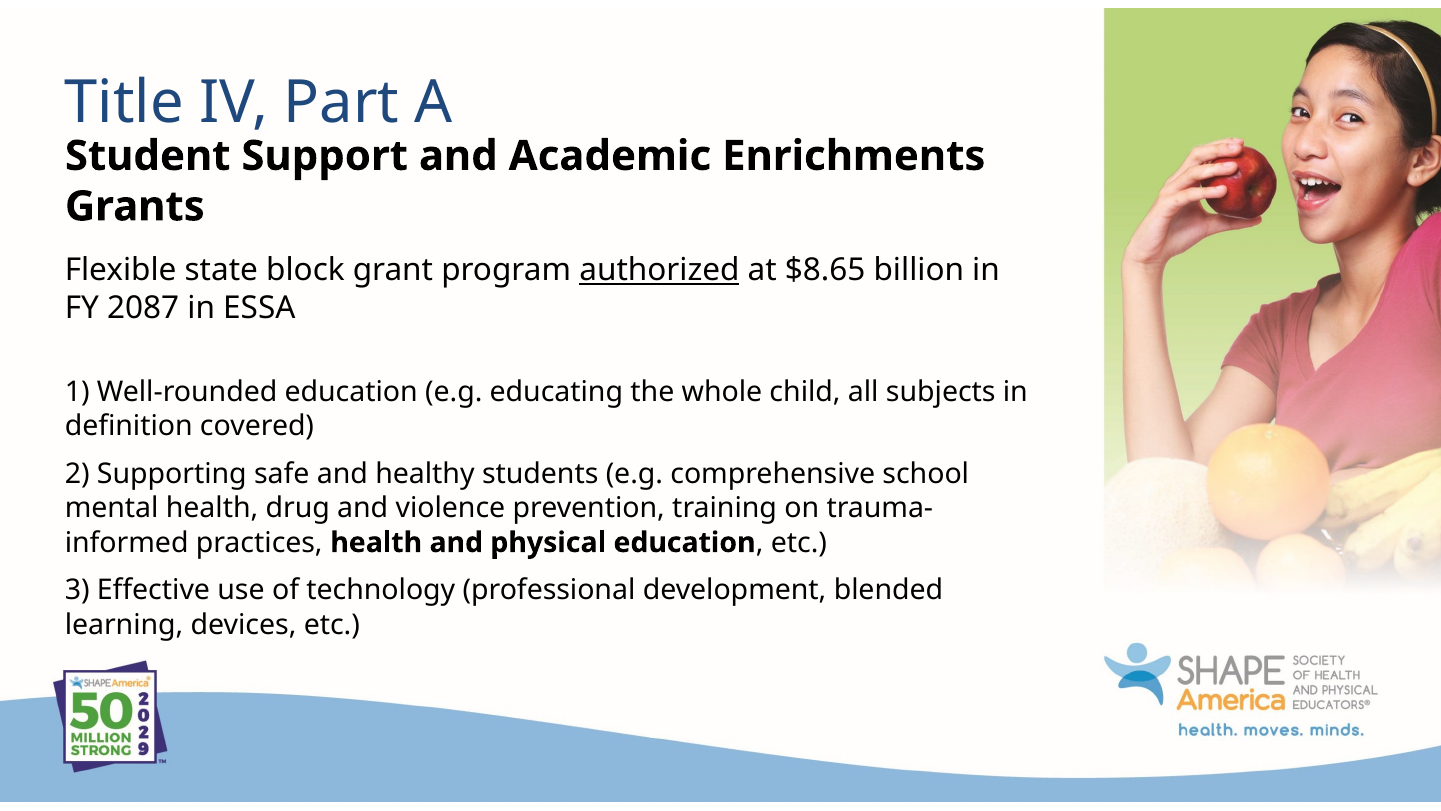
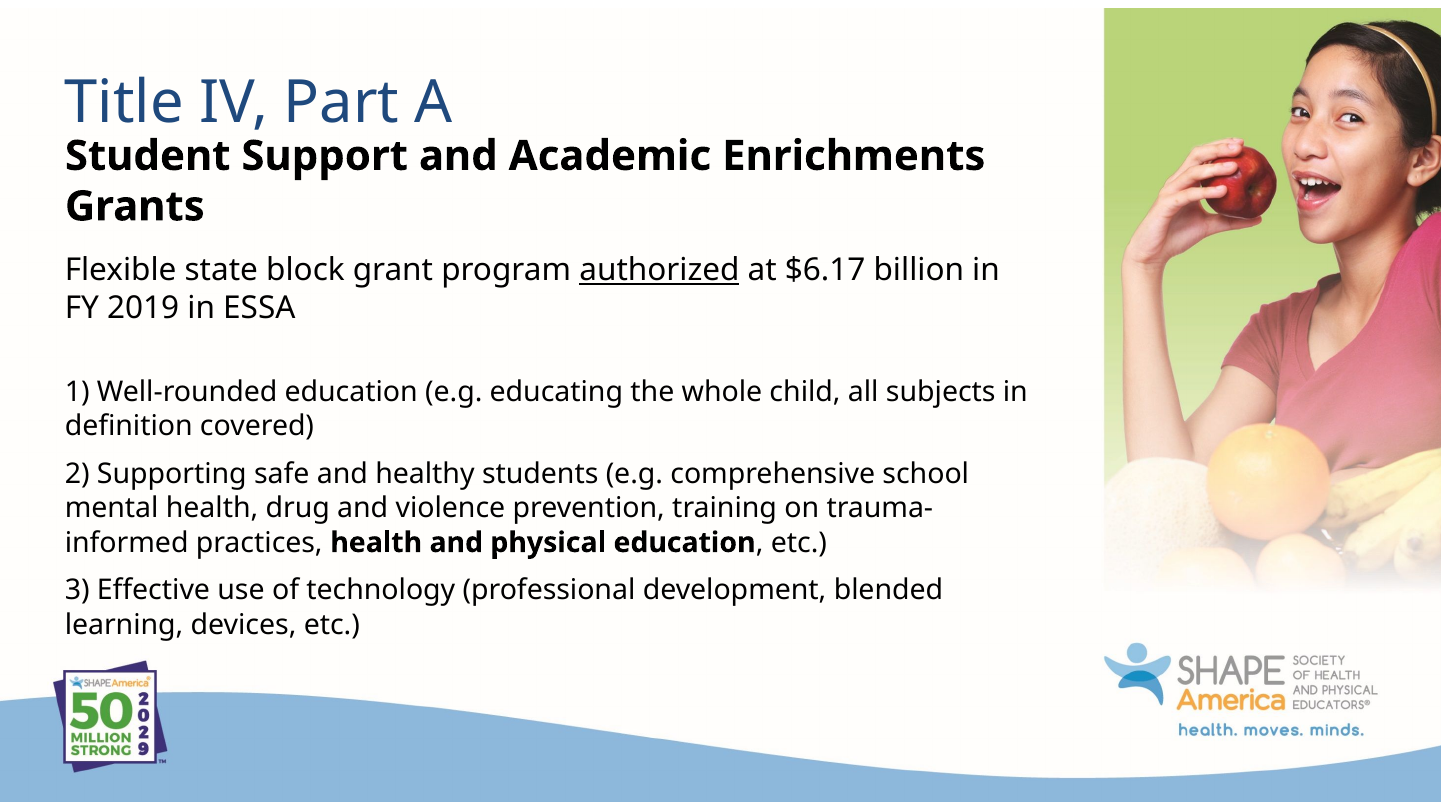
$8.65: $8.65 -> $6.17 (825, 270)
2087: 2087 -> 2019 (143, 308)
